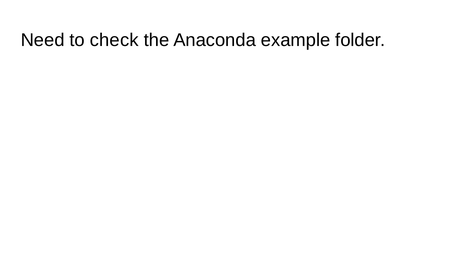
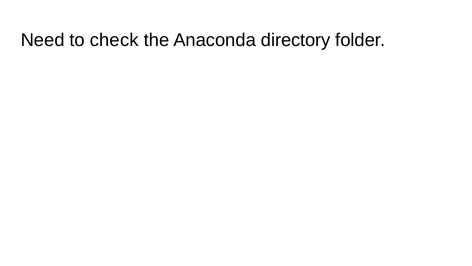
example: example -> directory (296, 40)
